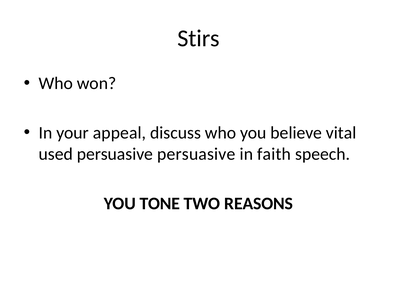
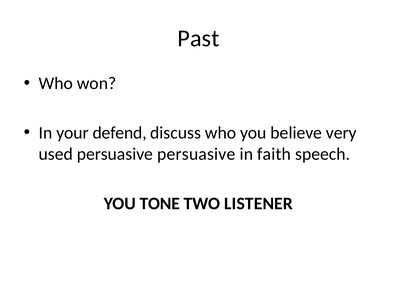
Stirs: Stirs -> Past (198, 38)
appeal: appeal -> defend (120, 133)
vital: vital -> very (341, 133)
REASONS: REASONS -> LISTENER (259, 203)
